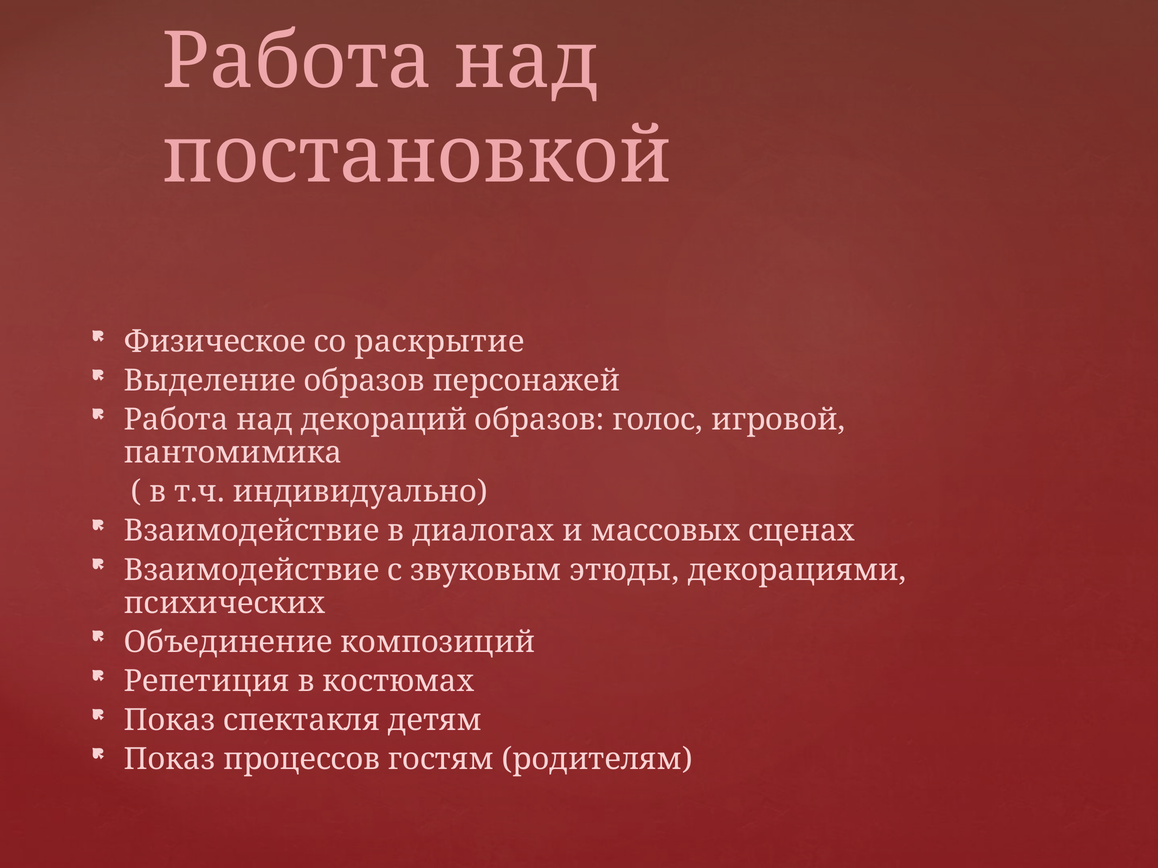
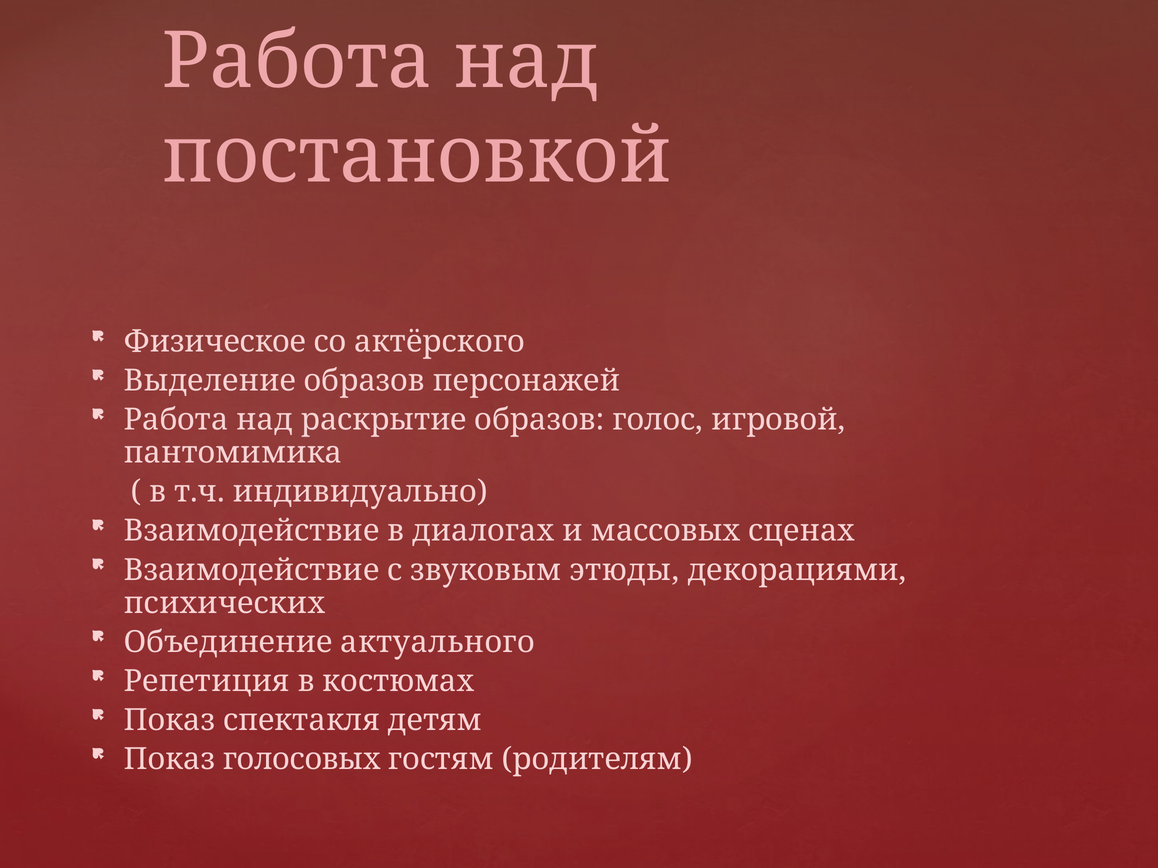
раскрытие: раскрытие -> актёрского (440, 342)
декораций: декораций -> раскрытие (384, 420)
композиций: композиций -> актуального (438, 642)
процессов: процессов -> голосовых (302, 760)
